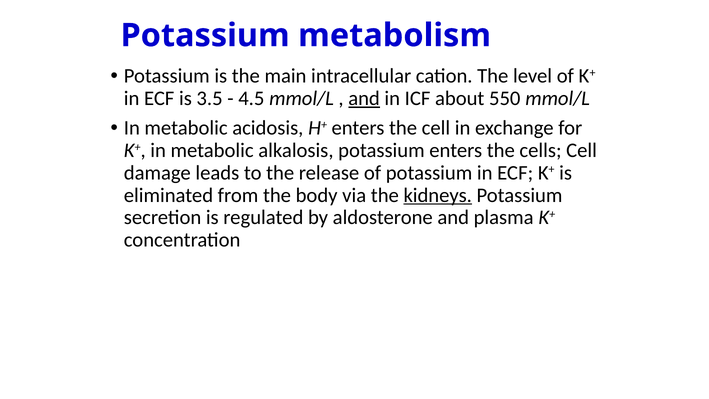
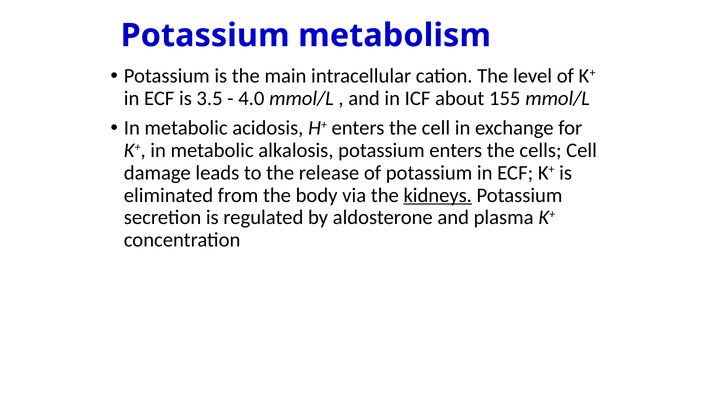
4.5: 4.5 -> 4.0 (251, 98)
and underline: present -> none (364, 98)
550: 550 -> 155 (505, 98)
